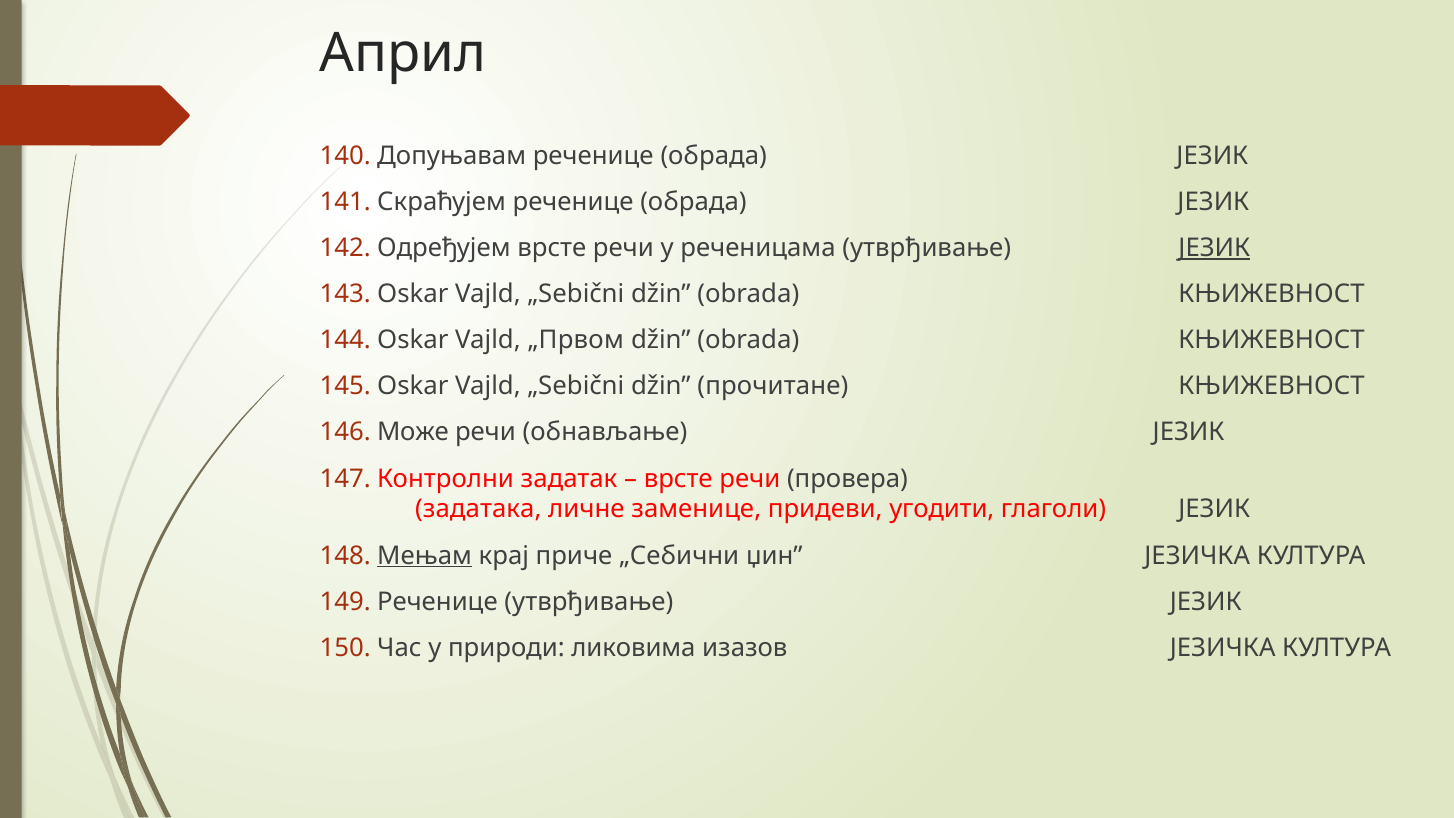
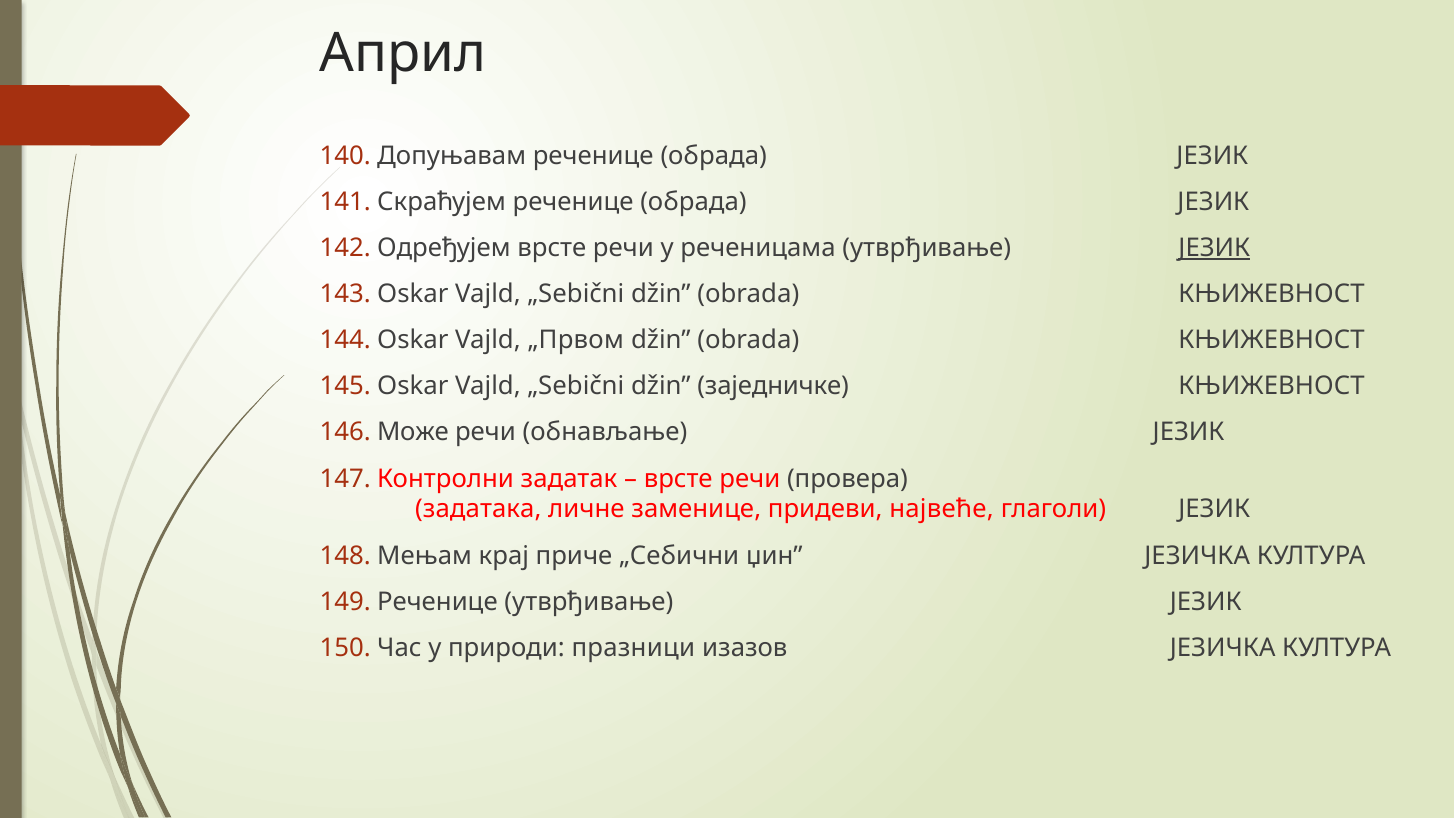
прочитане: прочитане -> заједничке (773, 386)
угодити: угодити -> највеће (942, 509)
Мењам underline: present -> none (425, 555)
ликовима: ликовима -> празници (633, 648)
